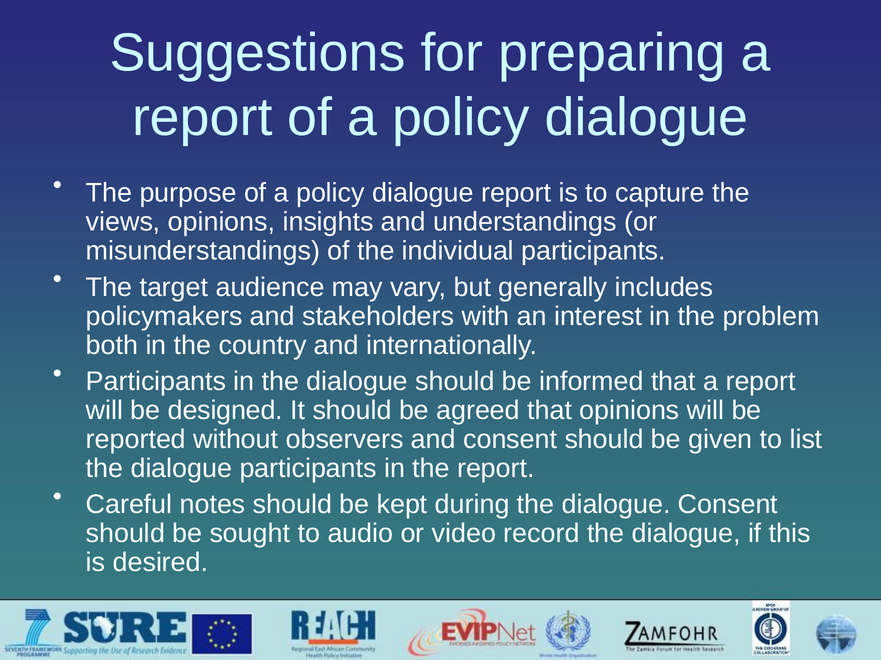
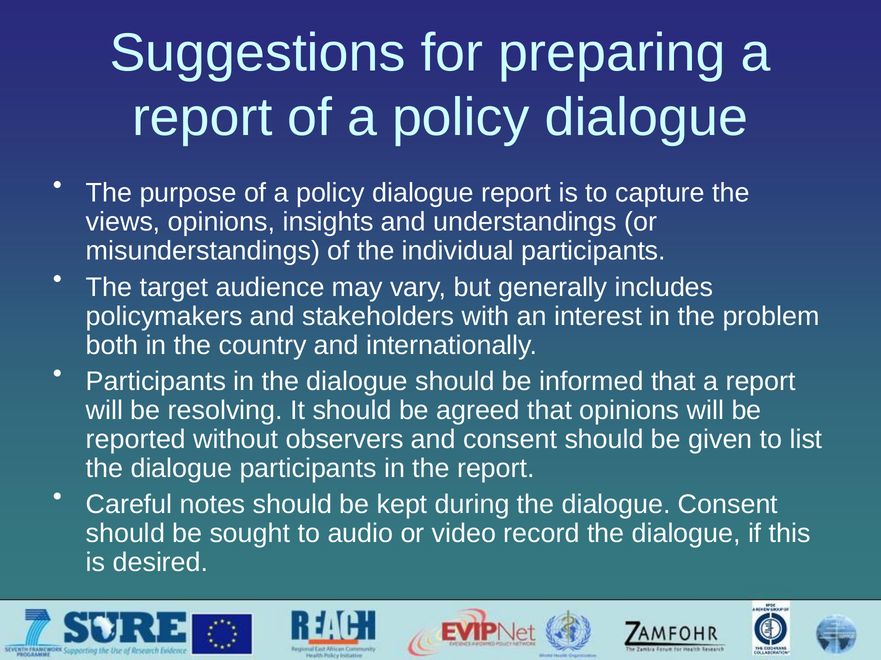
designed: designed -> resolving (225, 411)
